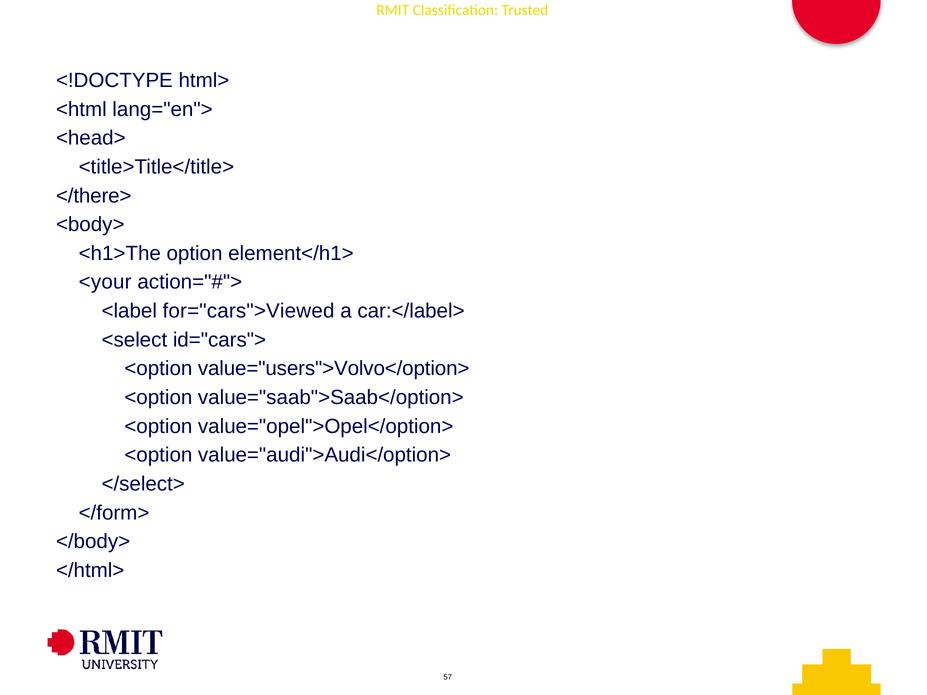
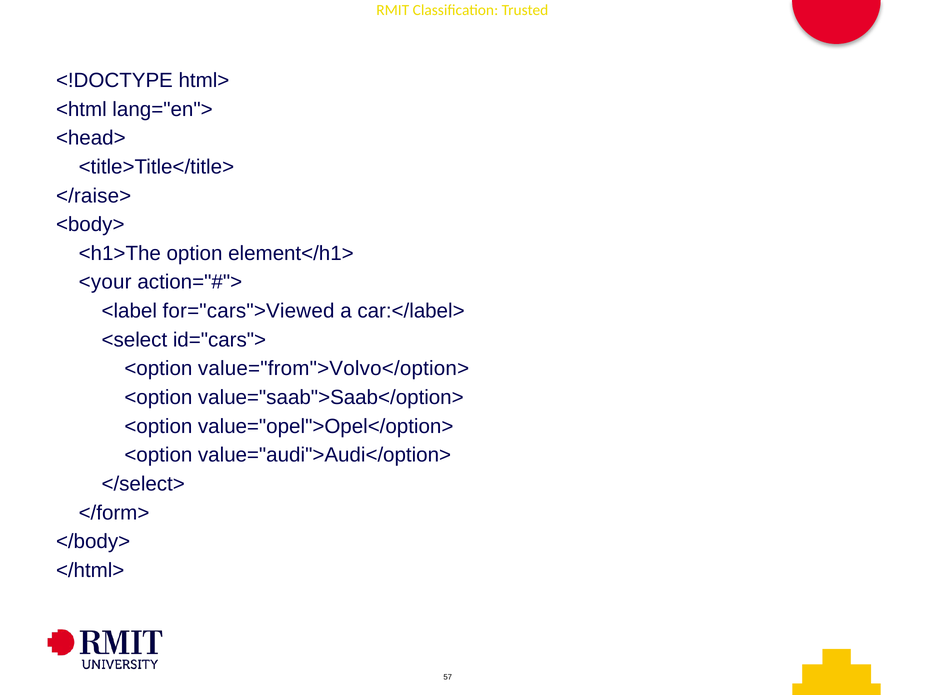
</there>: </there> -> </raise> (94, 196)
value="users">Volvo</option>: value="users">Volvo</option> -> value="from">Volvo</option> (334, 369)
